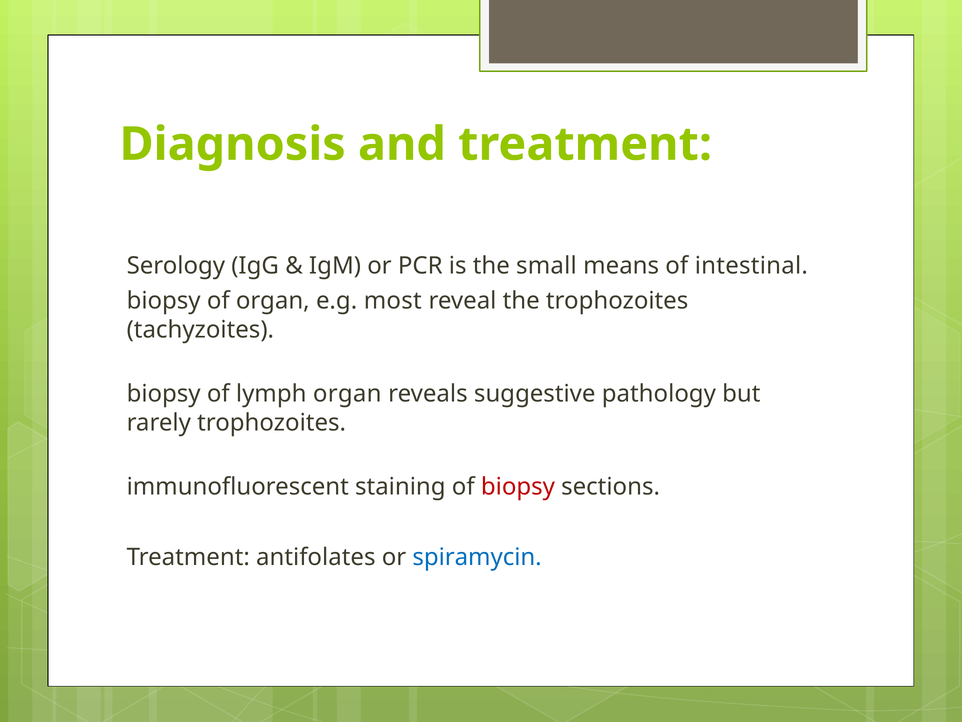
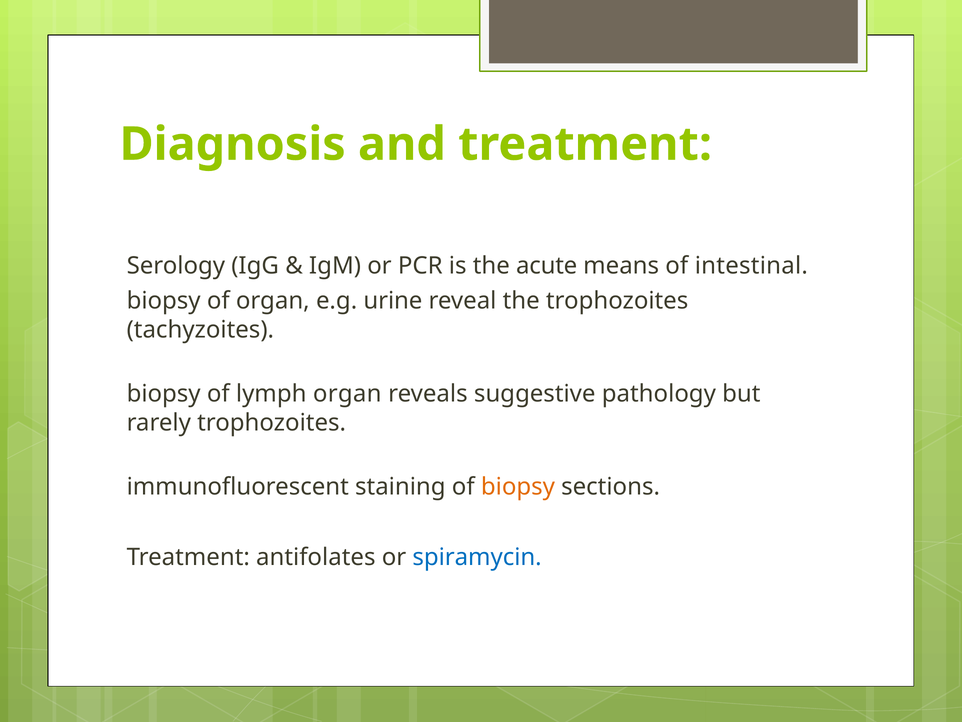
small: small -> acute (547, 265)
most: most -> urine (393, 301)
biopsy colour: red -> orange (518, 487)
